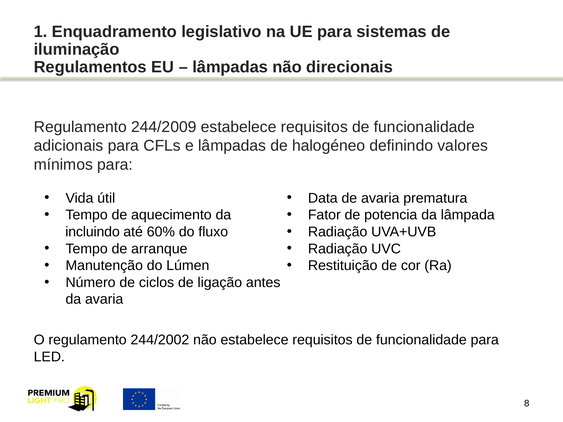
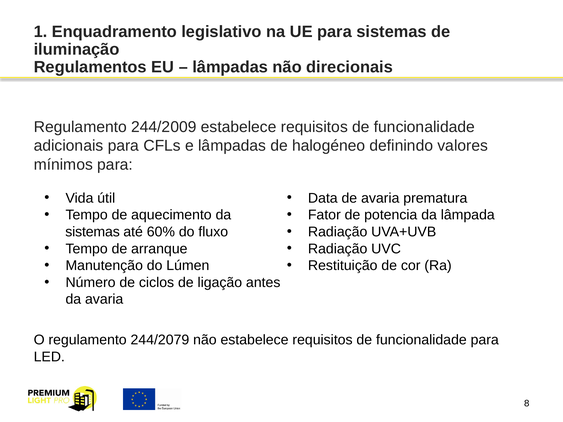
incluindo: incluindo -> sistemas (93, 232)
244/2002: 244/2002 -> 244/2079 (160, 340)
